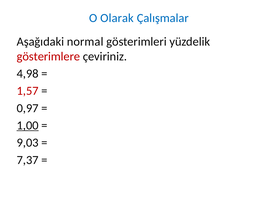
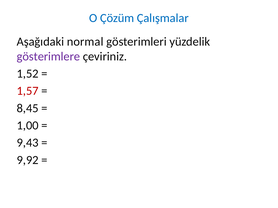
Olarak: Olarak -> Çözüm (117, 18)
gösterimlere colour: red -> purple (48, 57)
4,98: 4,98 -> 1,52 (28, 74)
0,97: 0,97 -> 8,45 (28, 108)
1,00 underline: present -> none (28, 126)
9,03: 9,03 -> 9,43 (28, 143)
7,37: 7,37 -> 9,92 (28, 160)
